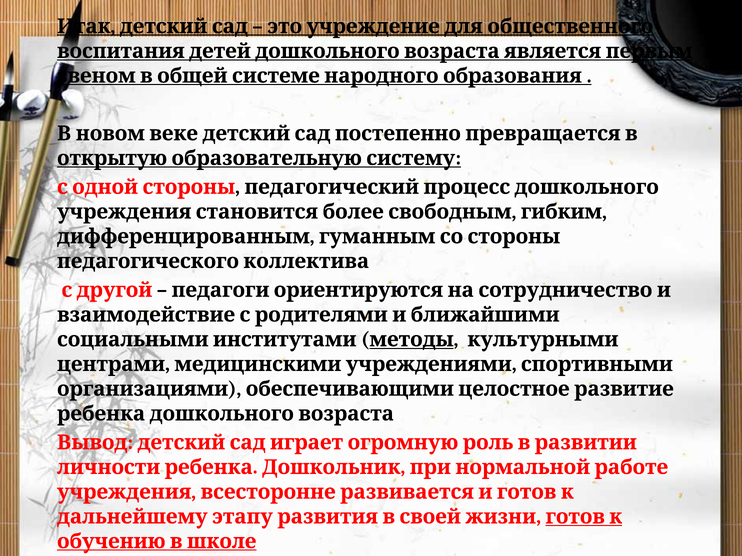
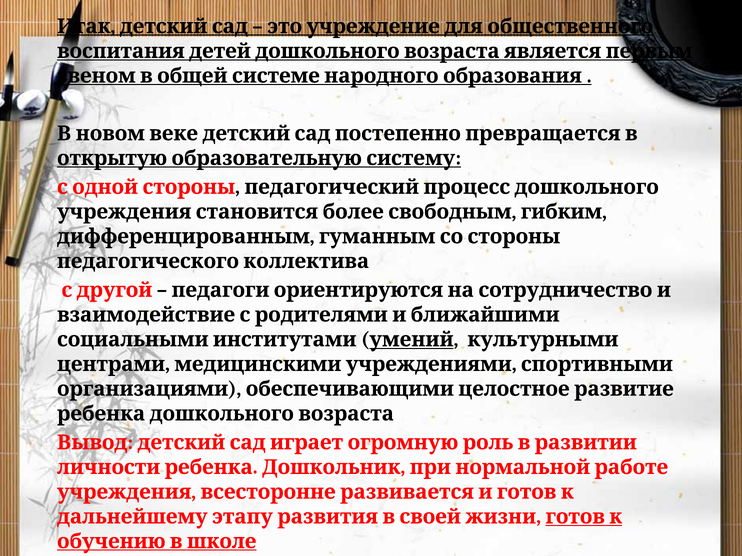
методы: методы -> умений (412, 340)
